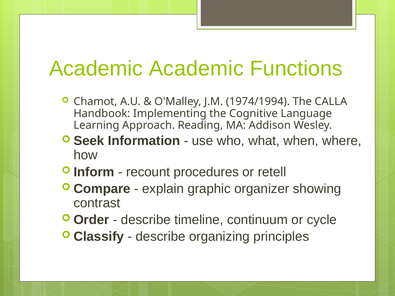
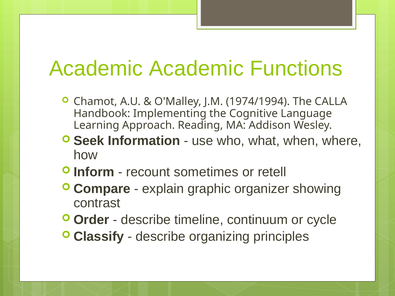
procedures: procedures -> sometimes (206, 172)
